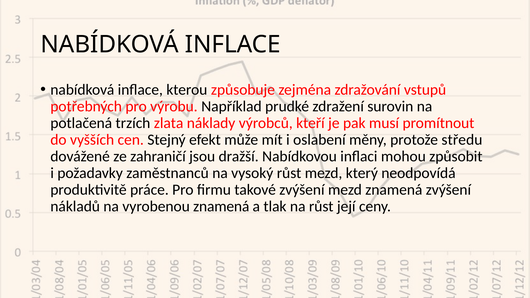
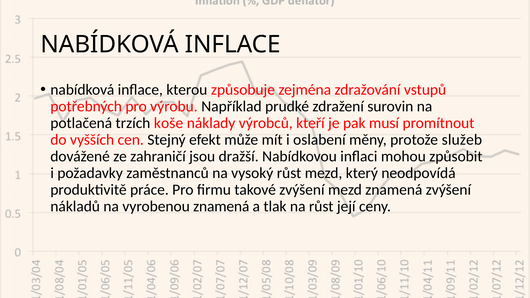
zlata: zlata -> koše (169, 123)
středu: středu -> služeb (462, 140)
